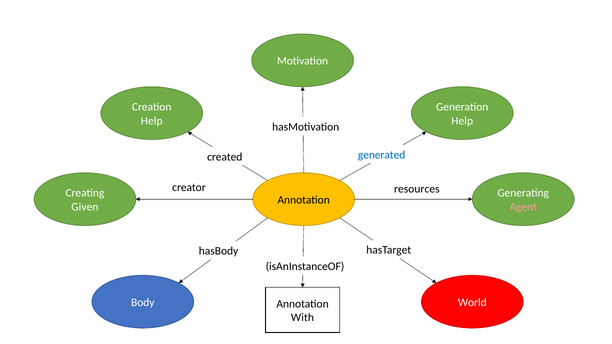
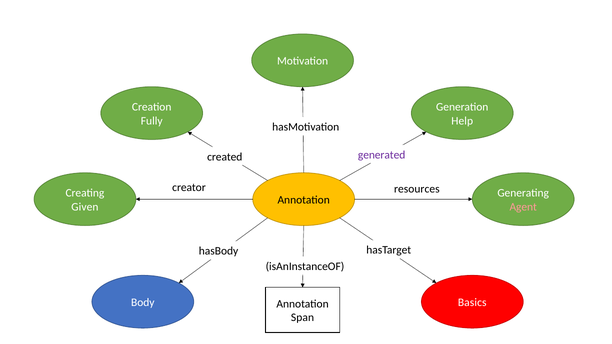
Help: Help -> Fully (152, 121)
generated colour: blue -> purple (382, 155)
World: World -> Basics (472, 303)
With: With -> Span (303, 318)
